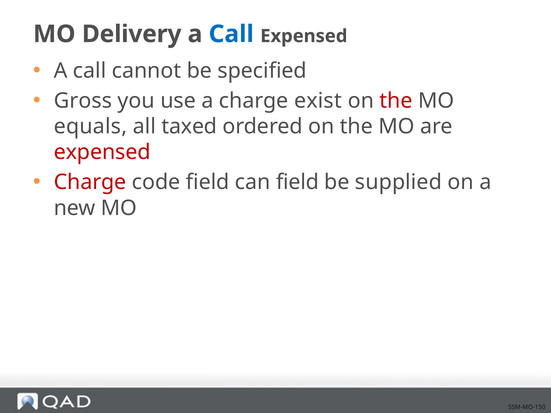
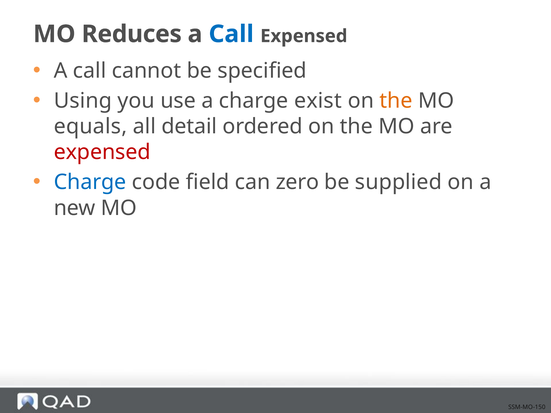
Delivery: Delivery -> Reduces (132, 34)
Gross: Gross -> Using (83, 101)
the colour: red -> orange (396, 101)
taxed: taxed -> detail (189, 127)
Charge colour: red -> blue (90, 182)
can field: field -> zero (297, 182)
